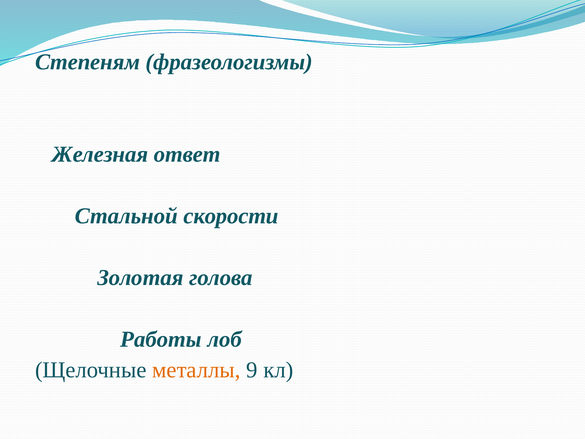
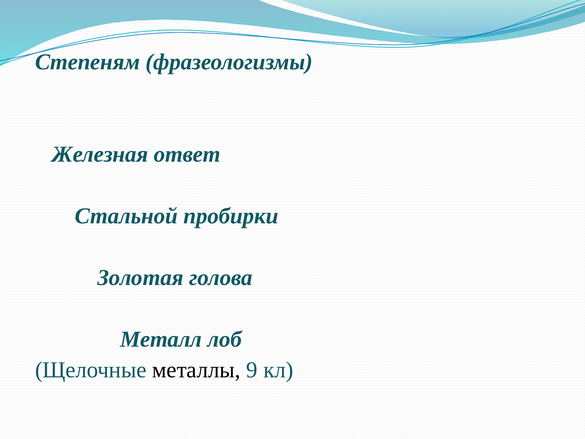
скорости: скорости -> пробирки (231, 216)
Работы: Работы -> Металл (161, 339)
металлы colour: orange -> black (196, 370)
